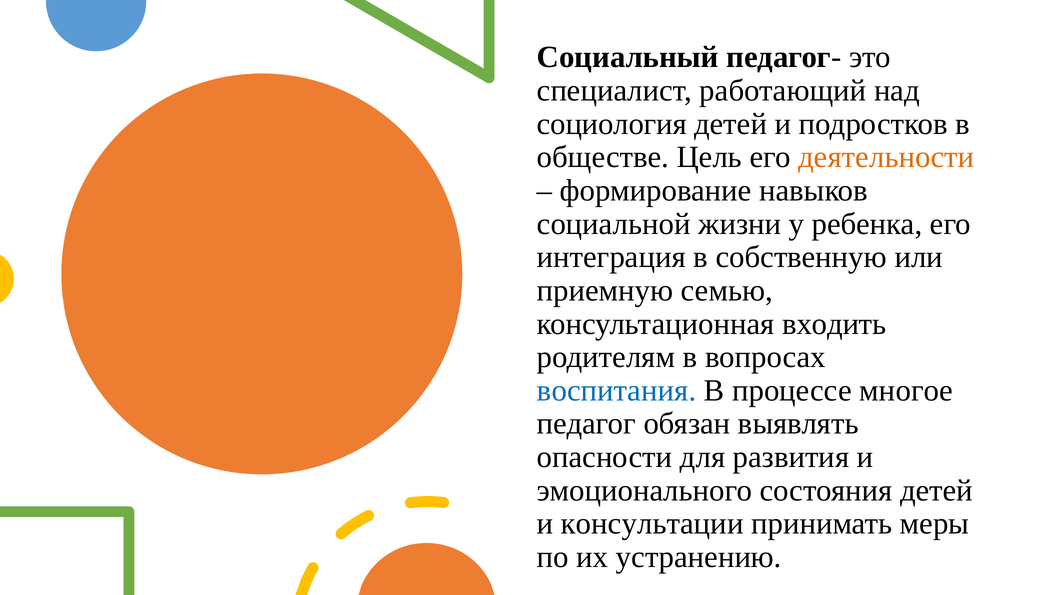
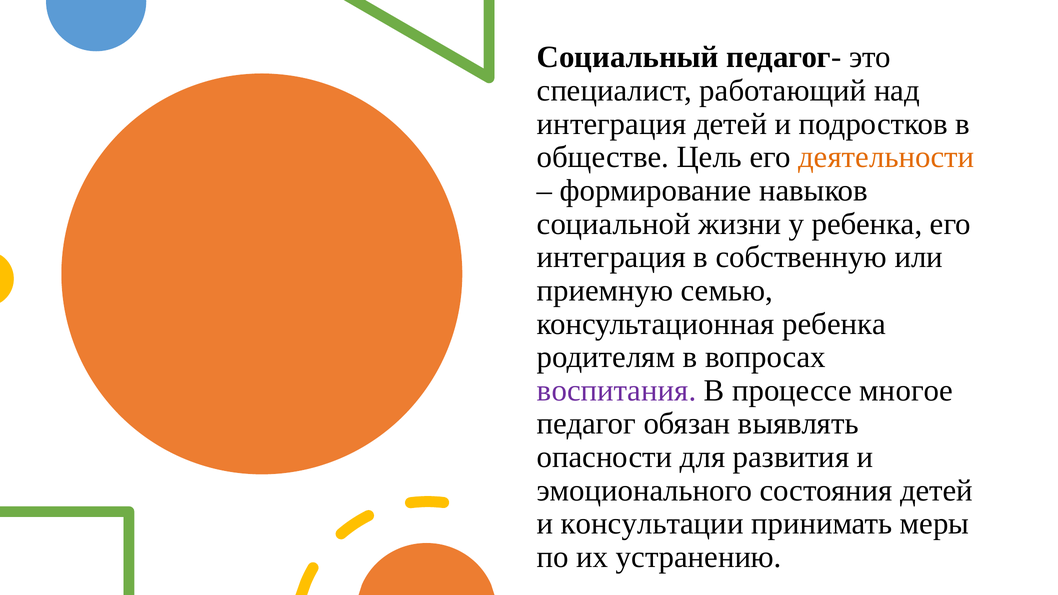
социология: социология -> интеграция (612, 124)
консультационная входить: входить -> ребенка (834, 324)
воспитания colour: blue -> purple (617, 391)
